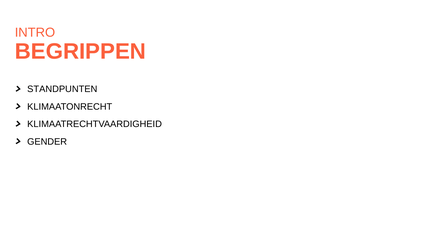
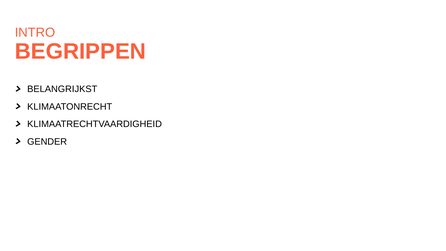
STANDPUNTEN: STANDPUNTEN -> BELANGRIJKST (62, 89)
